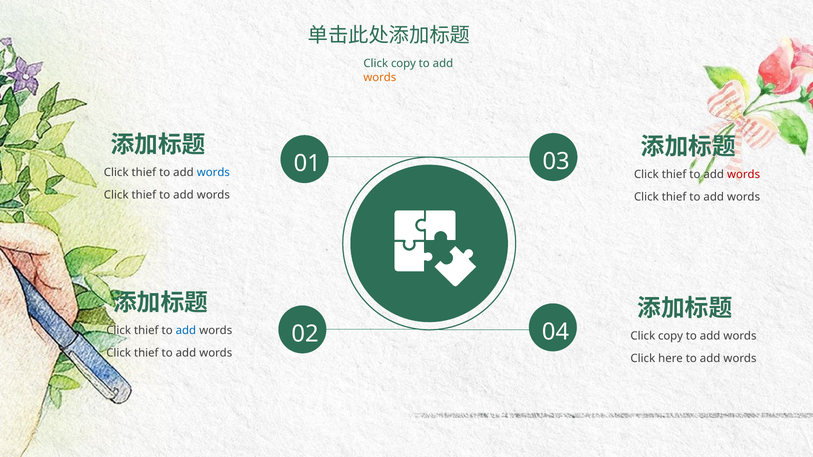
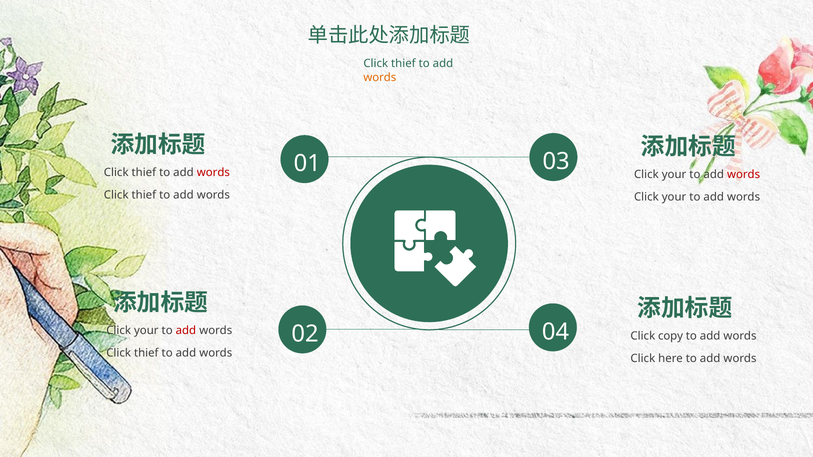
copy: copy -> thief (403, 64)
words colour: blue -> red (213, 172)
thief: thief -> your (674, 175)
thief: thief -> your (674, 197)
thief: thief -> your (146, 331)
add colour: blue -> red (186, 331)
